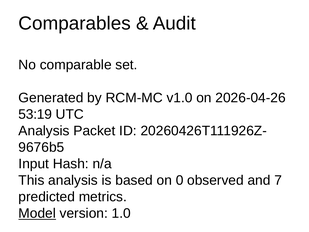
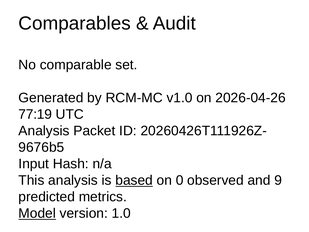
53:19: 53:19 -> 77:19 (35, 114)
based underline: none -> present (134, 180)
7: 7 -> 9 (278, 180)
